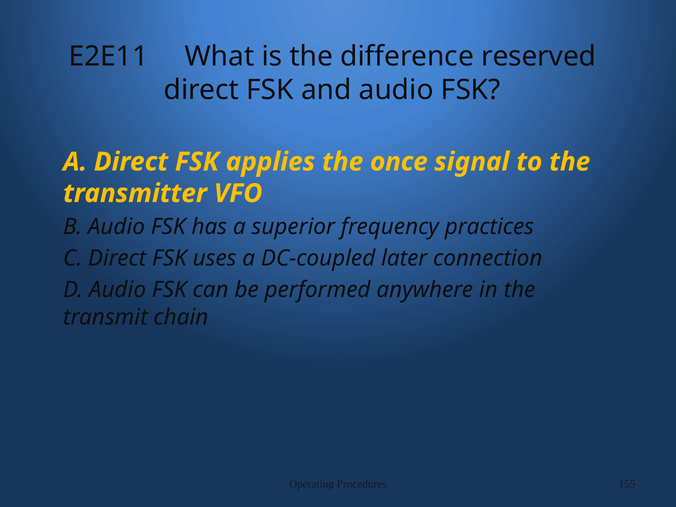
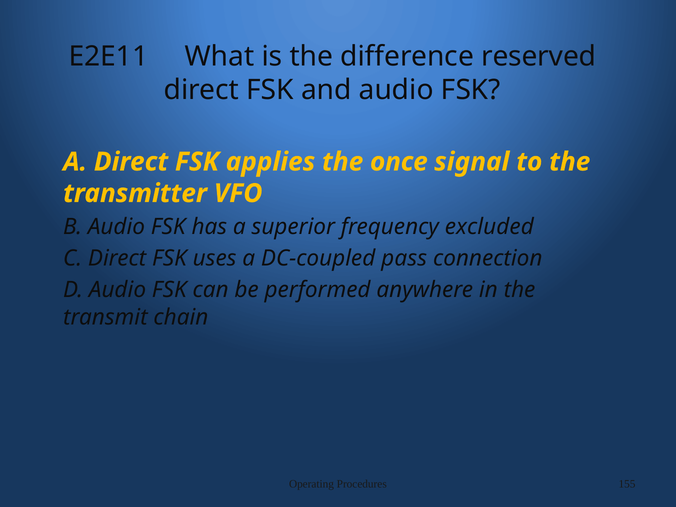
practices: practices -> excluded (489, 227)
later: later -> pass (404, 258)
